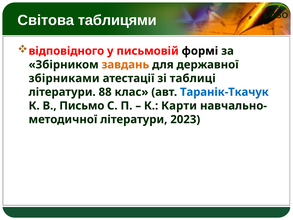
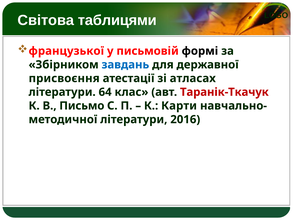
відповідного: відповідного -> французької (66, 51)
завдань colour: orange -> blue (125, 65)
збірниками: збірниками -> присвоєння (64, 78)
таблиці: таблиці -> атласах (193, 78)
88: 88 -> 64 (105, 92)
Таранік-Ткачук colour: blue -> red (224, 92)
2023: 2023 -> 2016 (185, 119)
